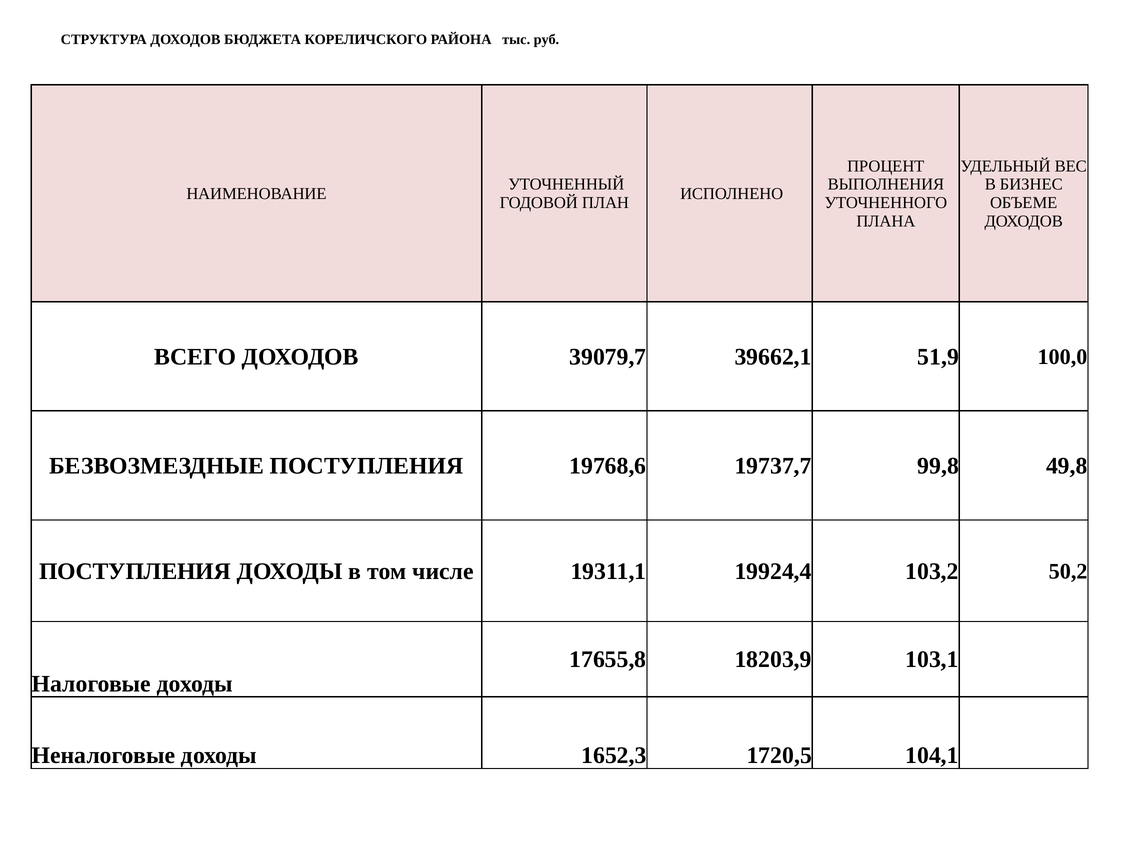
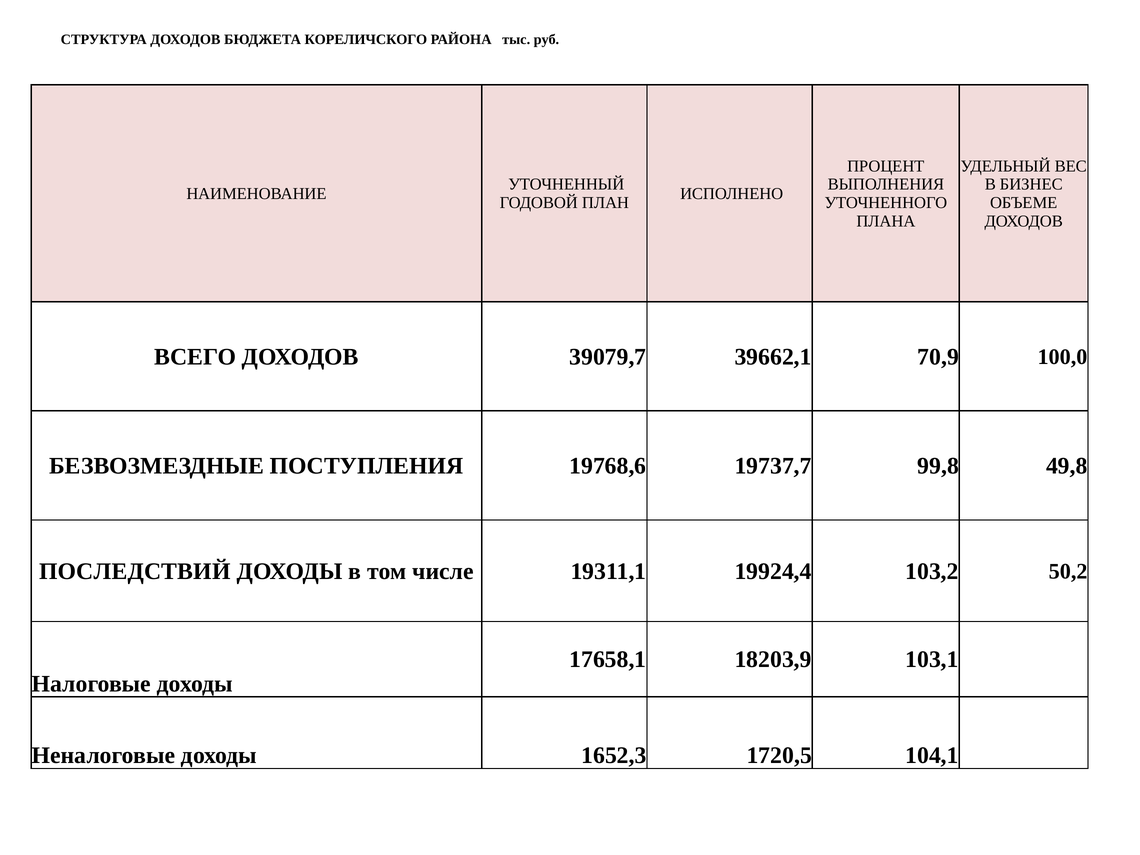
51,9: 51,9 -> 70,9 (938, 357)
ПОСТУПЛЕНИЯ: ПОСТУПЛЕНИЯ -> ПОСЛЕДСТВИЙ (135, 571)
17655,8: 17655,8 -> 17658,1 (608, 660)
